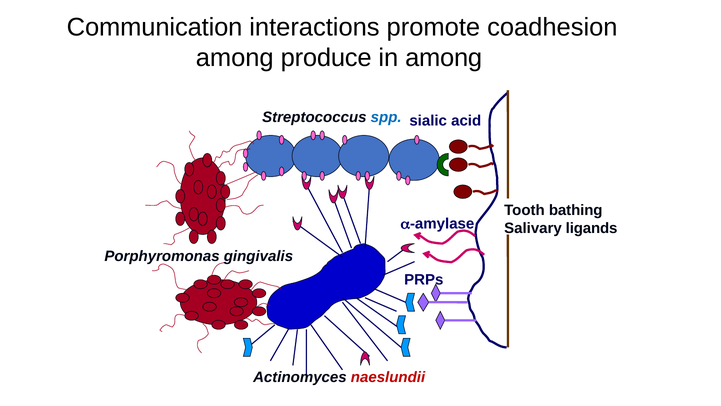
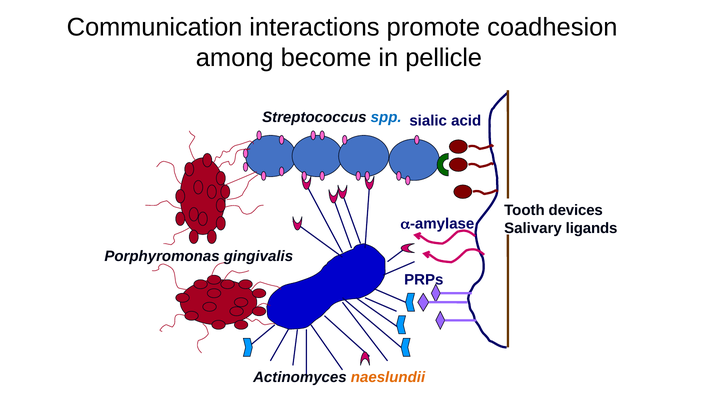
produce: produce -> become (326, 58)
in among: among -> pellicle (444, 58)
bathing: bathing -> devices (576, 210)
naeslundii colour: red -> orange (388, 377)
